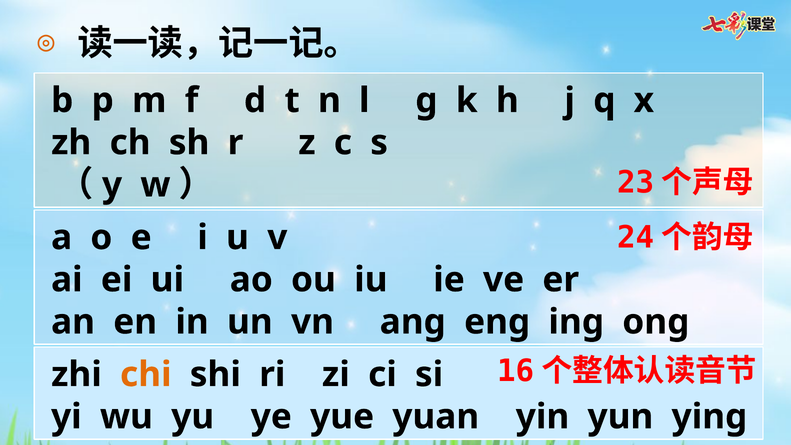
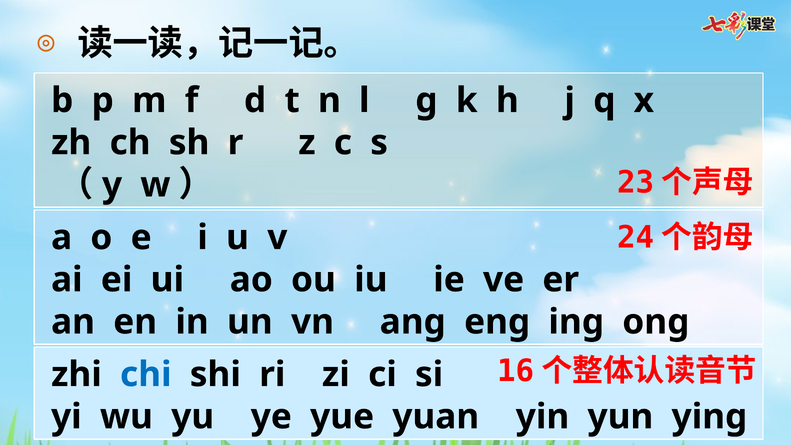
chi colour: orange -> blue (146, 374)
